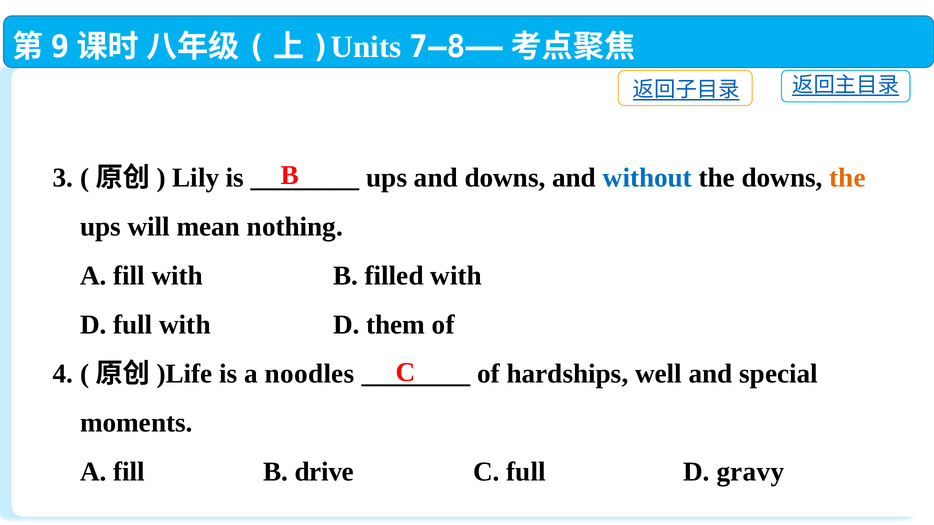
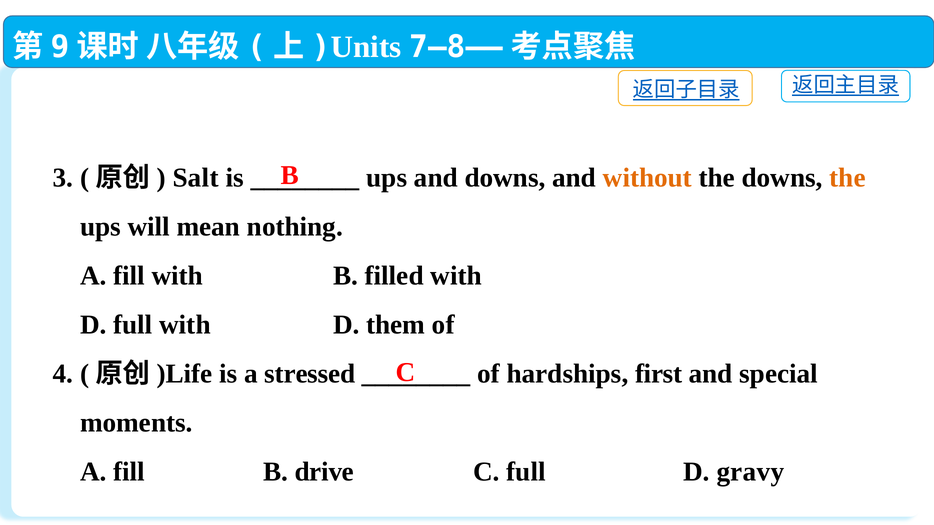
Lily: Lily -> Salt (196, 178)
without colour: blue -> orange (647, 178)
noodles: noodles -> stressed (310, 374)
well: well -> first (659, 374)
